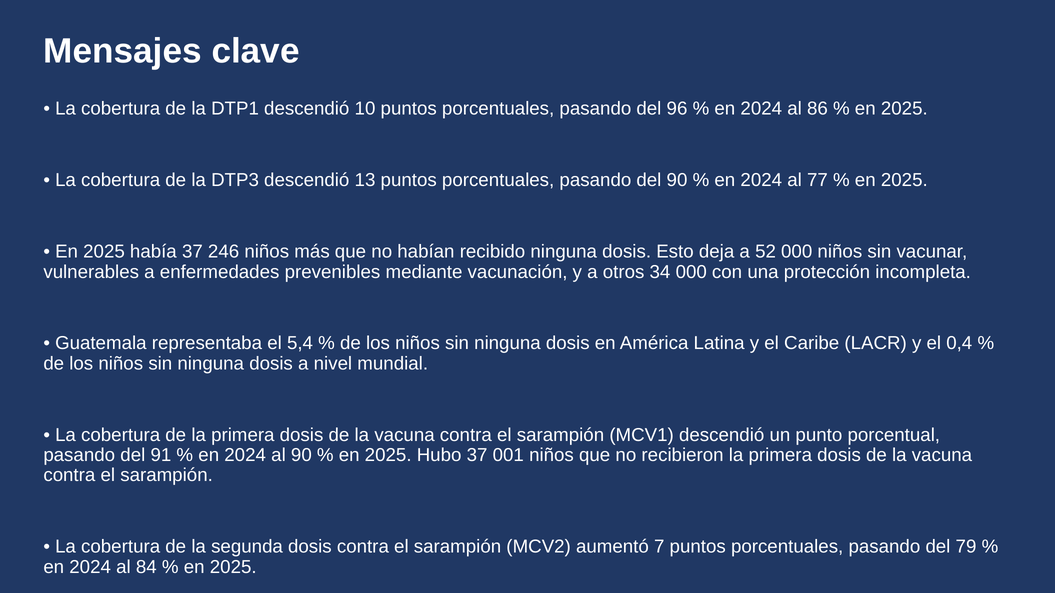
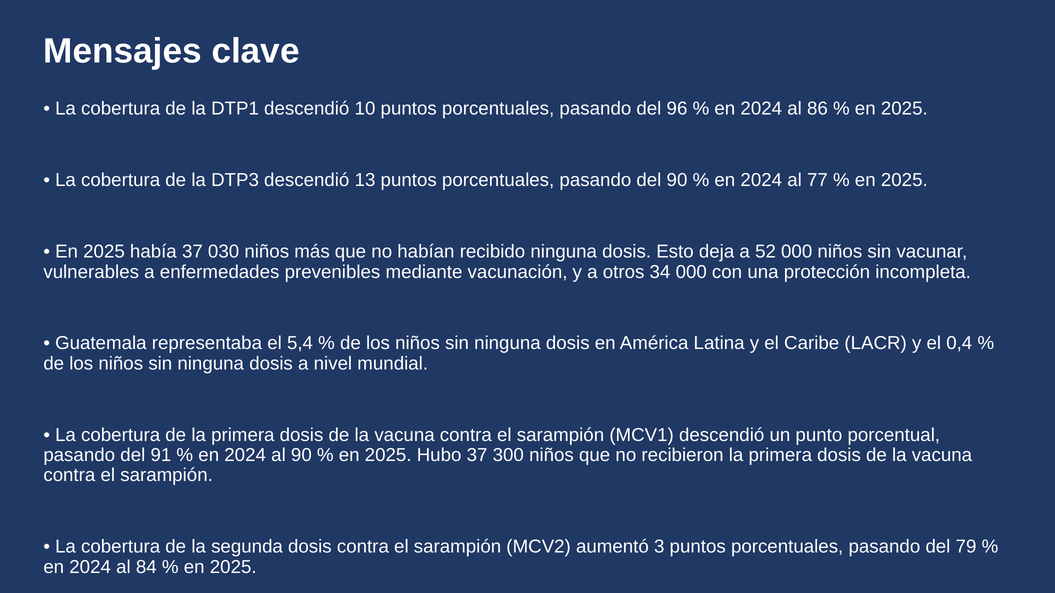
246: 246 -> 030 (224, 252)
001: 001 -> 300 (508, 455)
7: 7 -> 3 (659, 547)
